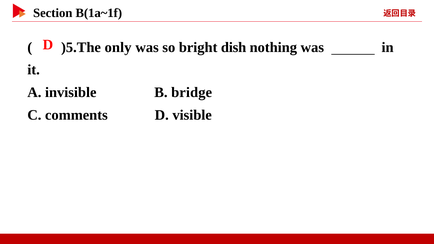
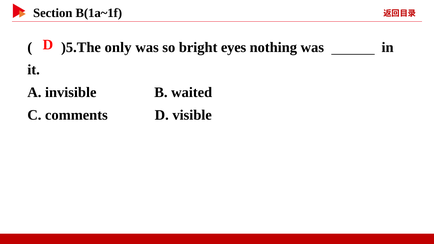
dish: dish -> eyes (234, 47)
bridge: bridge -> waited (192, 92)
